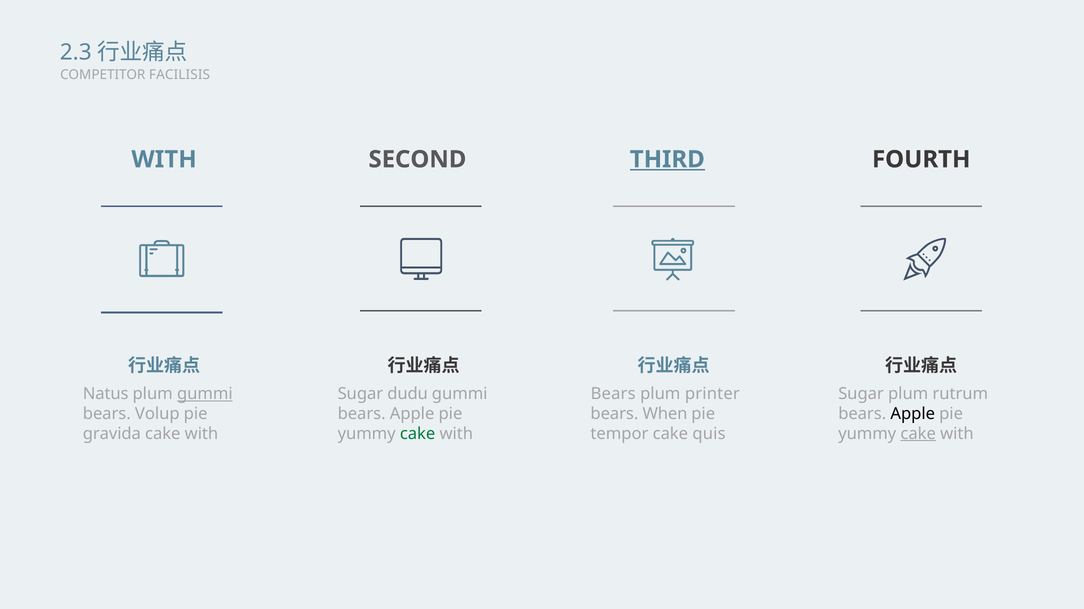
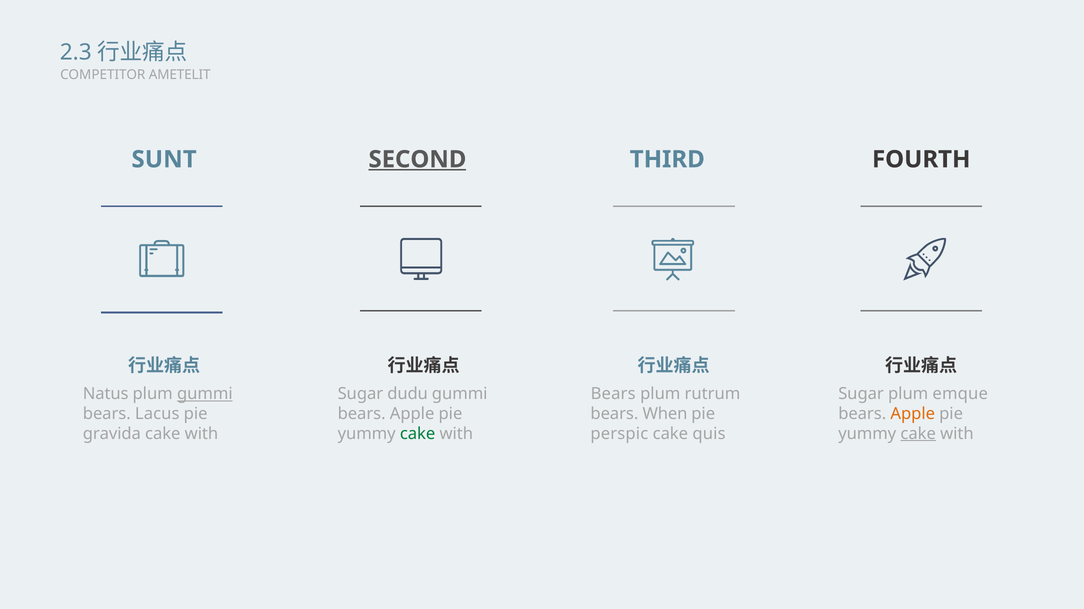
FACILISIS: FACILISIS -> AMETELIT (180, 75)
WITH: WITH -> SUNT (164, 160)
SECOND underline: none -> present (417, 160)
THIRD underline: present -> none (667, 160)
printer: printer -> rutrum (712, 394)
rutrum: rutrum -> emque (960, 394)
Volup: Volup -> Lacus (157, 414)
Apple colour: black -> orange (913, 414)
tempor: tempor -> perspic (619, 434)
